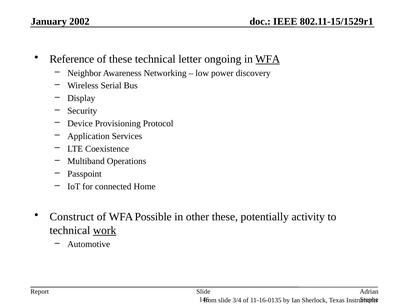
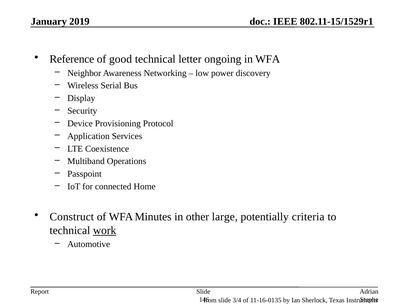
2002: 2002 -> 2019 (79, 22)
of these: these -> good (121, 59)
WFA underline: present -> none (268, 59)
Possible: Possible -> Minutes (153, 217)
other these: these -> large (225, 217)
activity: activity -> criteria (308, 217)
